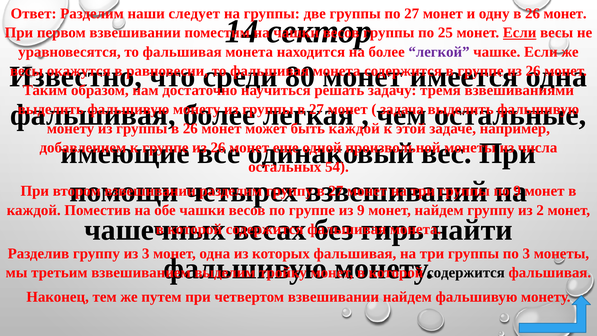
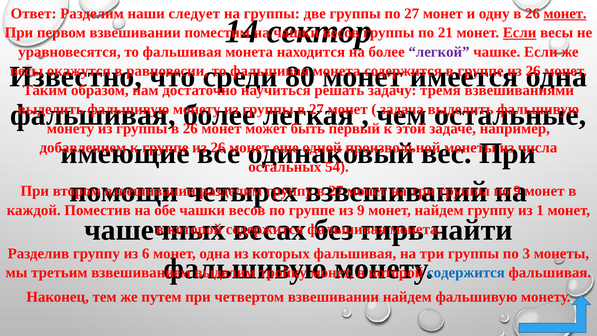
монет underline: none -> present (565, 13)
25: 25 -> 21 (445, 33)
каждой: каждой -> первый (354, 128)
2: 2 -> 1 (540, 210)
из 3: 3 -> 6 (146, 253)
содержится colour: black -> blue (466, 272)
